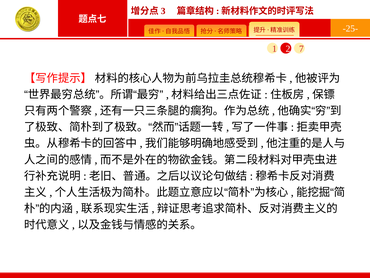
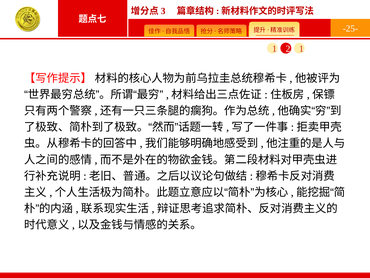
2 7: 7 -> 1 (301, 49)
